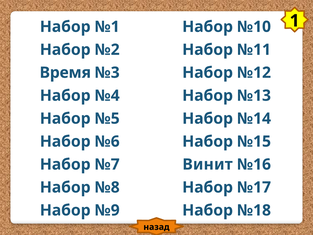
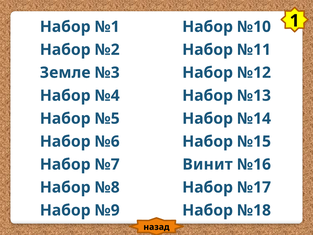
Время: Время -> Земле (65, 73)
